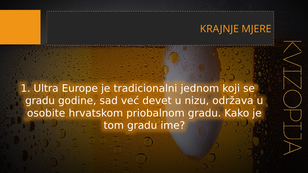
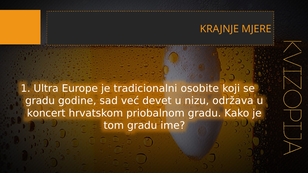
jednom: jednom -> osobite (200, 89)
osobite: osobite -> koncert (46, 113)
